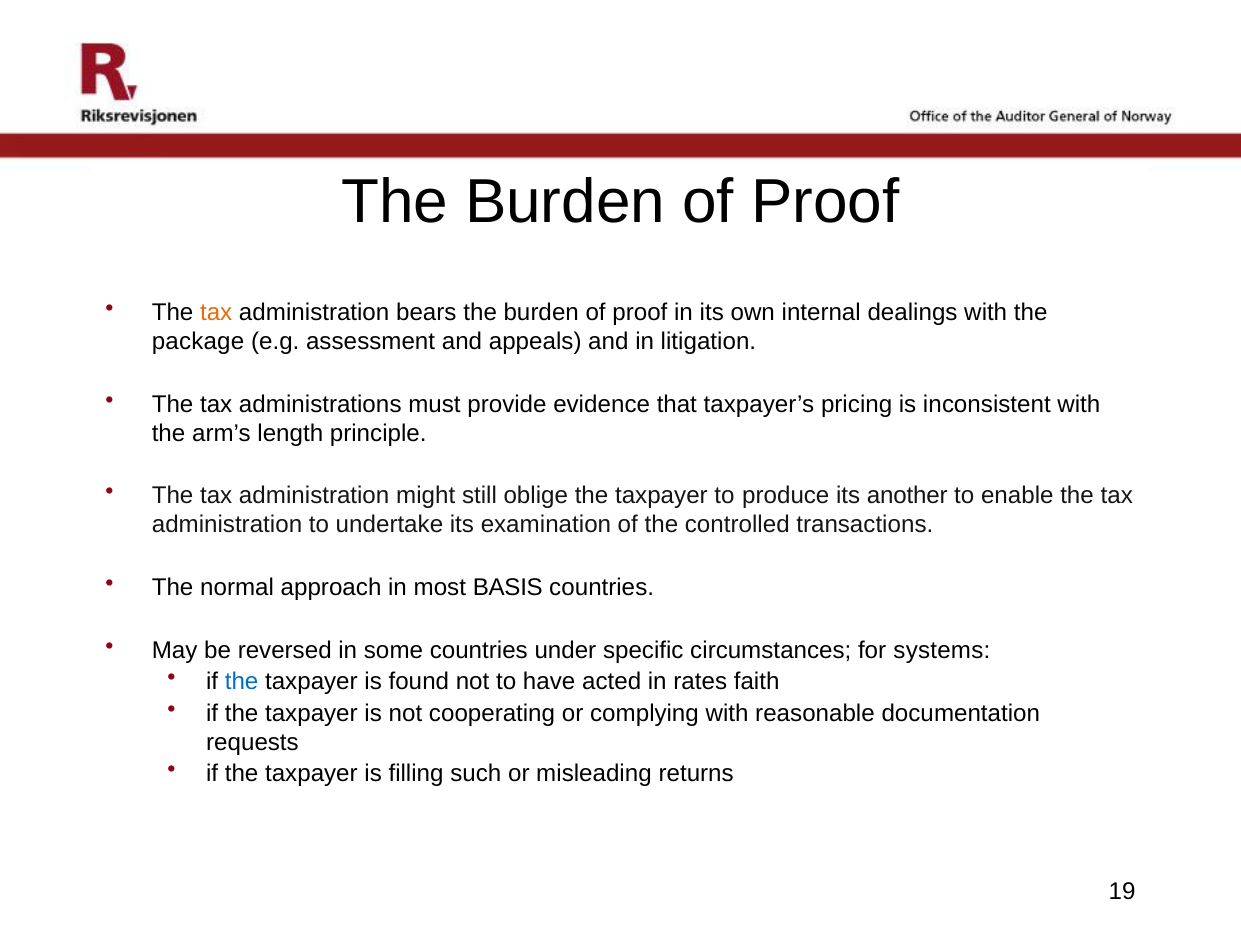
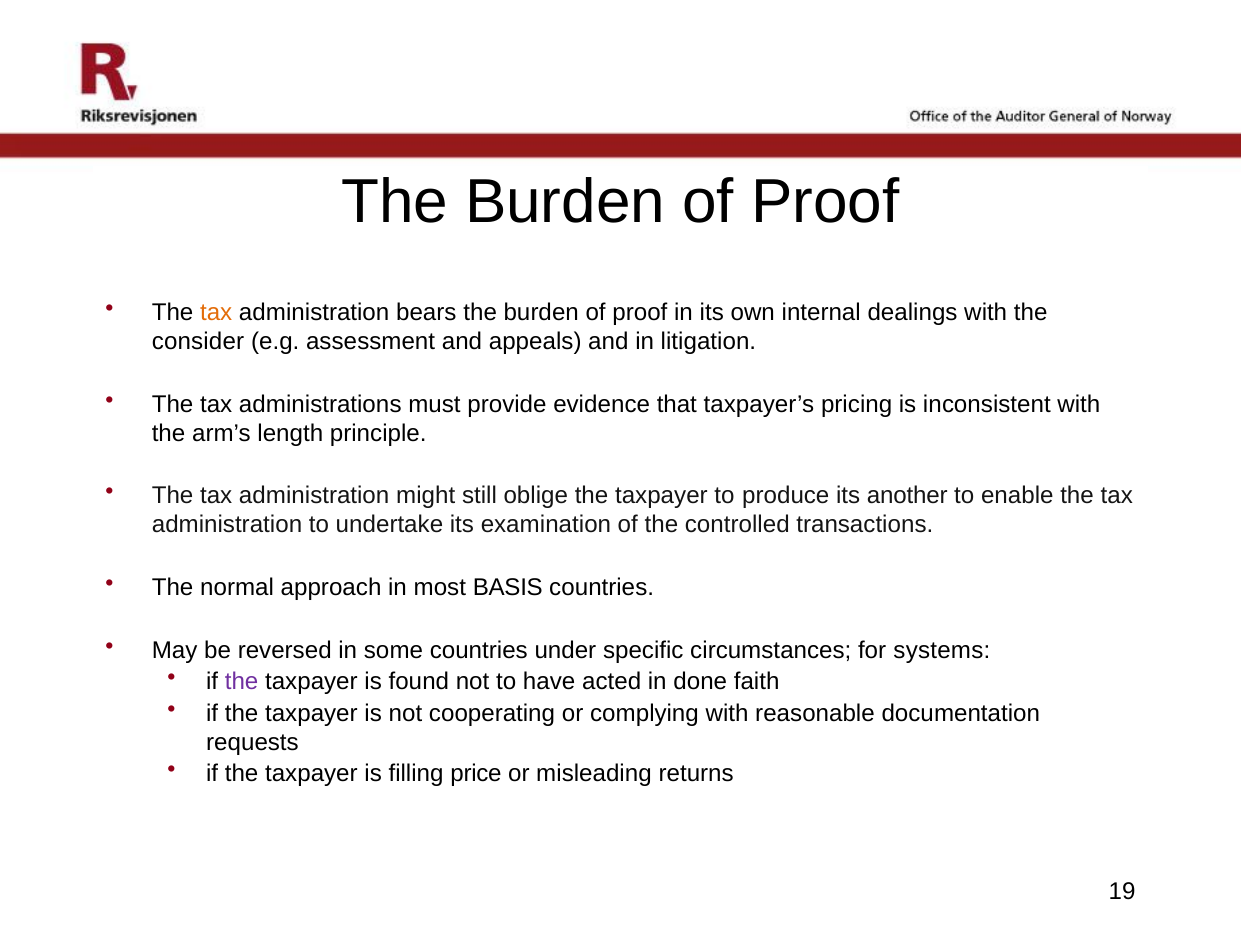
package: package -> consider (198, 341)
the colour: blue -> purple (242, 682)
rates: rates -> done (700, 682)
such: such -> price (476, 773)
